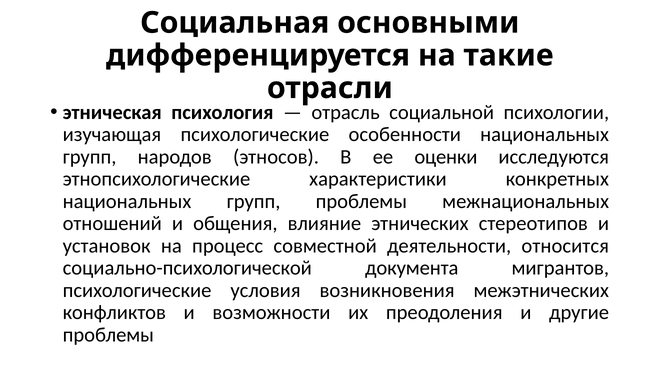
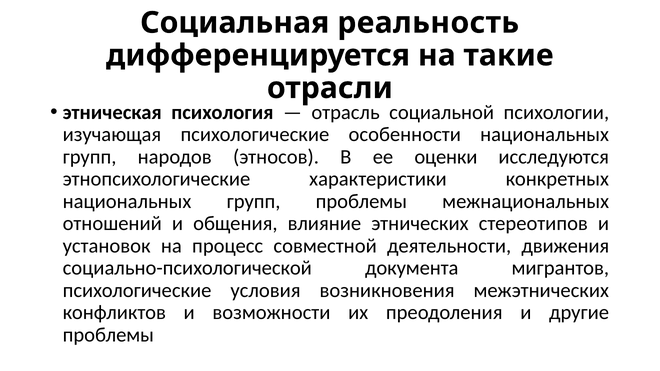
основными: основными -> реальность (428, 23)
относится: относится -> движения (565, 246)
